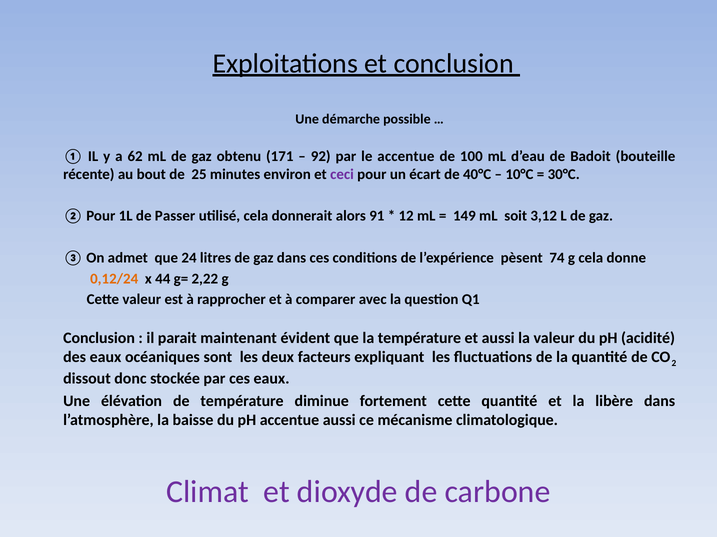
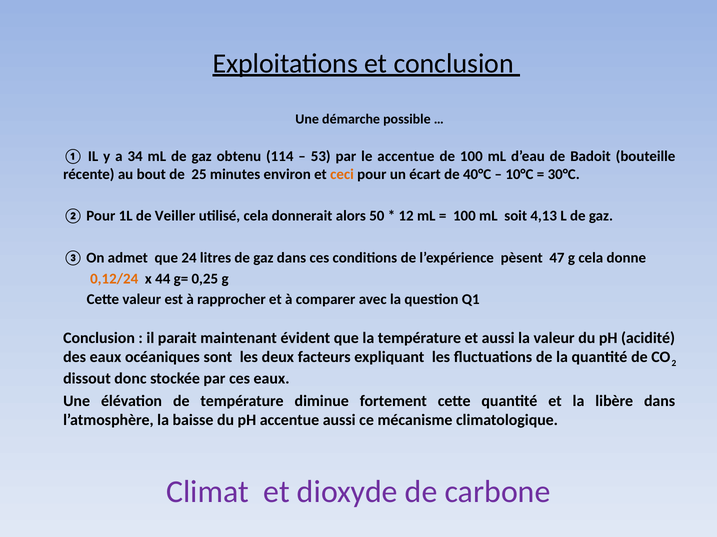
62: 62 -> 34 (135, 157)
171: 171 -> 114 (280, 157)
92: 92 -> 53 (321, 157)
ceci colour: purple -> orange (342, 174)
Passer: Passer -> Veiller (175, 216)
91: 91 -> 50 (377, 216)
149: 149 -> 100 (464, 216)
3,12: 3,12 -> 4,13 (544, 216)
74: 74 -> 47 (557, 258)
2,22: 2,22 -> 0,25 (205, 279)
